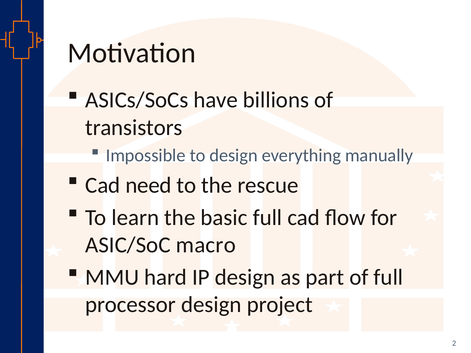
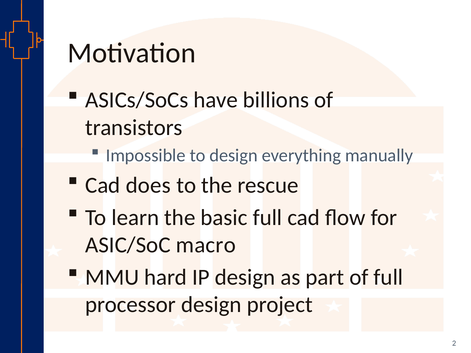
need: need -> does (148, 185)
